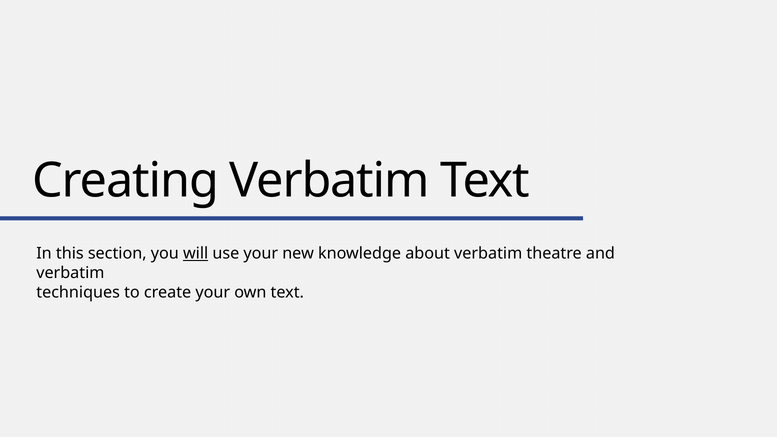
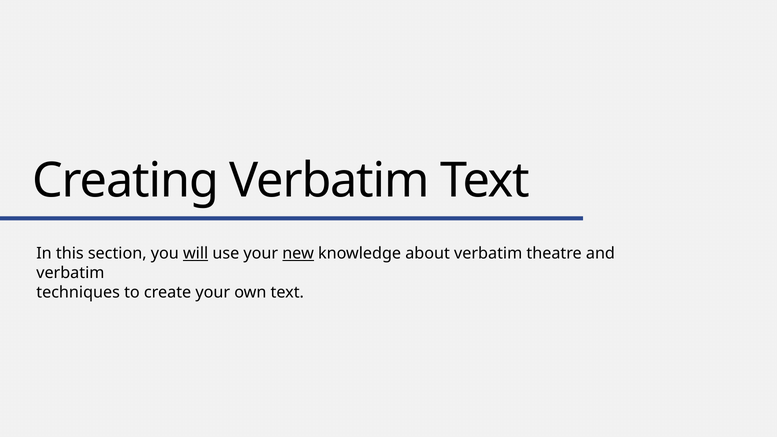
new underline: none -> present (298, 254)
